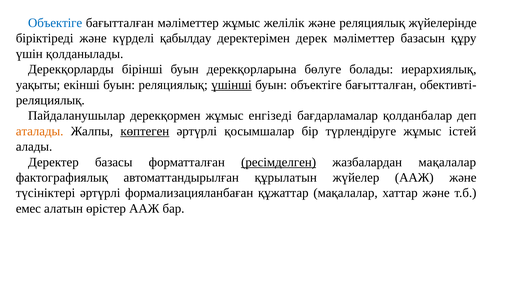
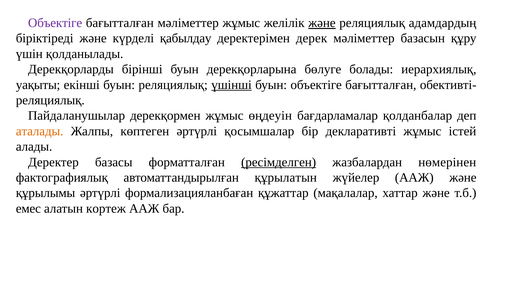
Объектіге colour: blue -> purple (55, 23)
және underline: none -> present (322, 23)
жүйелерінде: жүйелерінде -> адамдардың (443, 23)
енгізеді: енгізеді -> өңдеуін (270, 116)
көптеген underline: present -> none (145, 131)
түрлендіруге: түрлендіруге -> декларативті (361, 131)
жазбалардан мақалалар: мақалалар -> нөмерінен (447, 162)
түсініктері: түсініктері -> құрылымы (46, 193)
өрістер: өрістер -> кортеж (106, 209)
